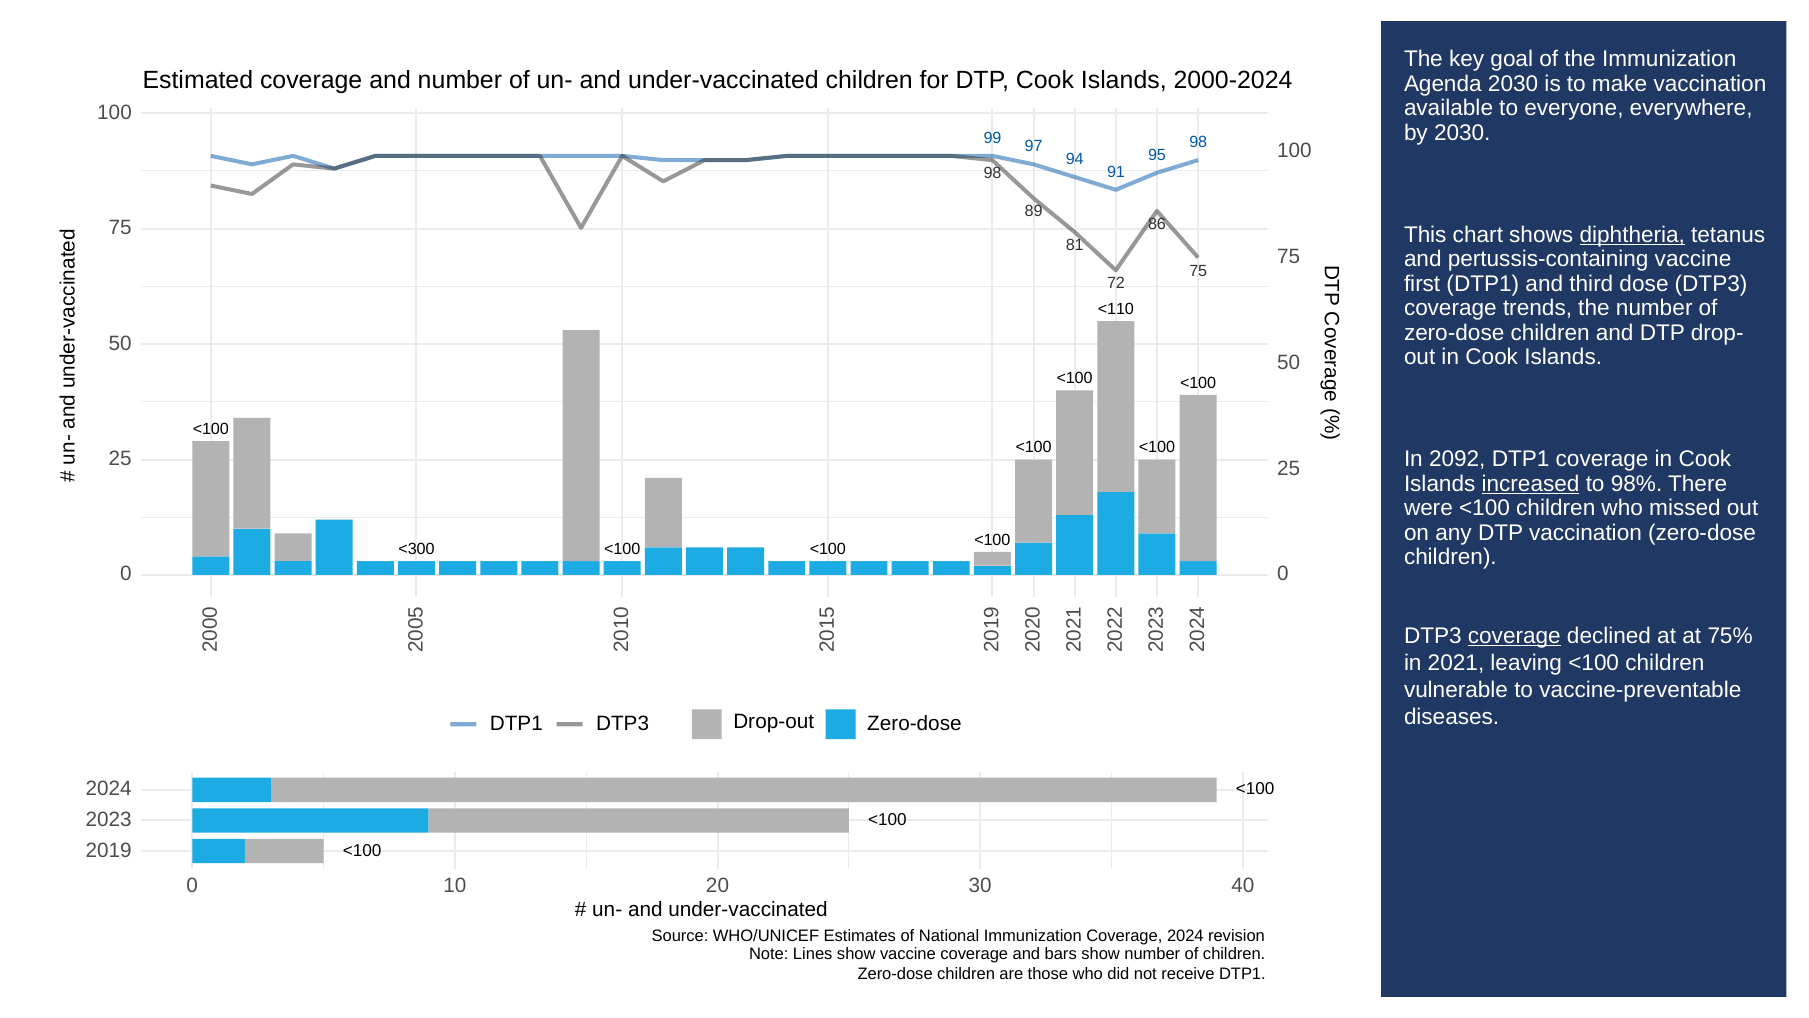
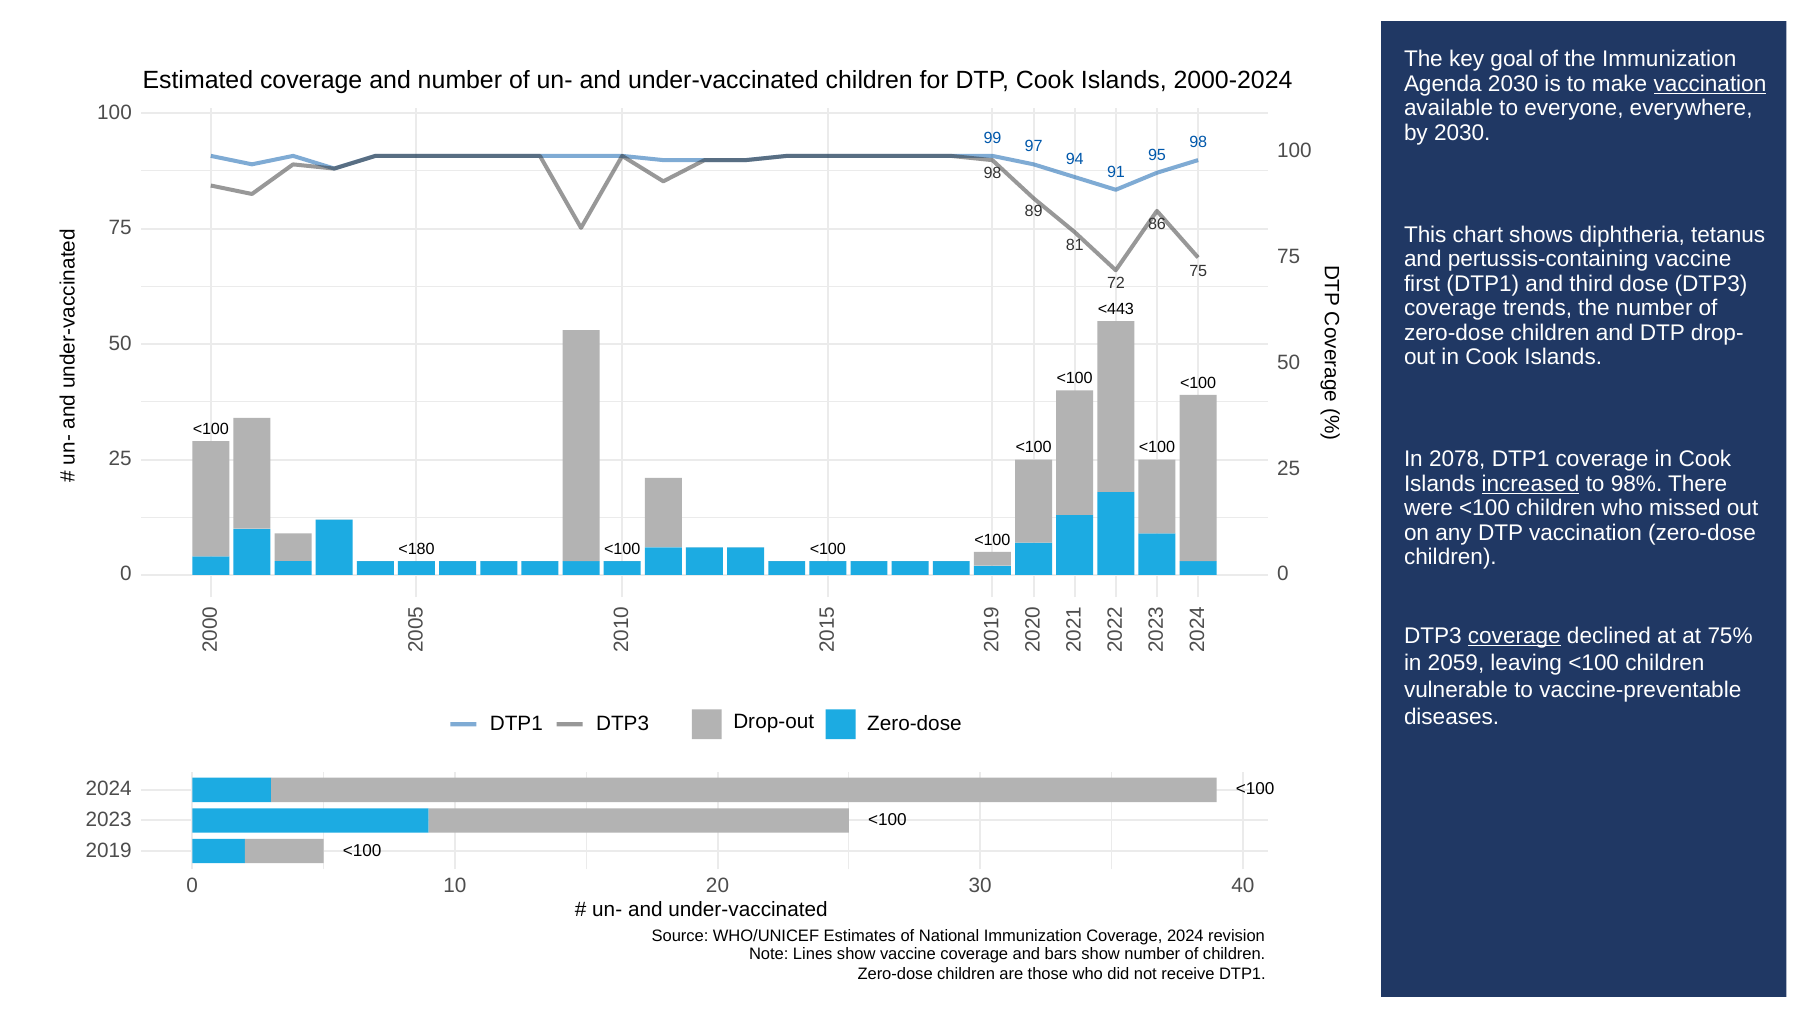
vaccination underline: none -> present (1710, 84)
diphtheria underline: present -> none (1632, 235)
<110: <110 -> <443 (1116, 309)
2092: 2092 -> 2078 (1457, 459)
<300: <300 -> <180 (417, 549)
2021: 2021 -> 2059 (1456, 663)
